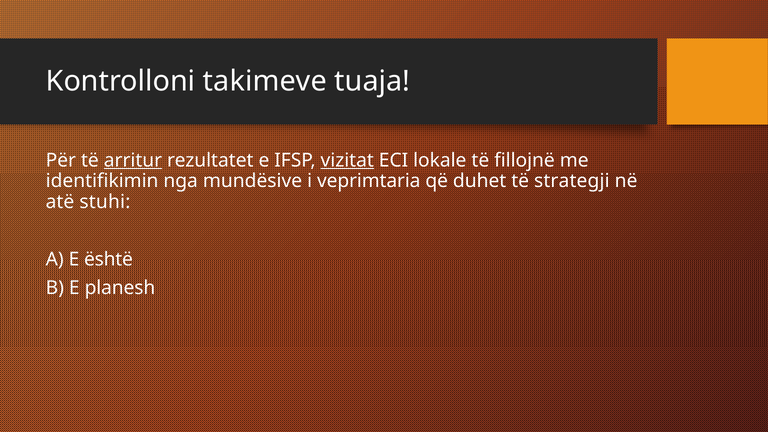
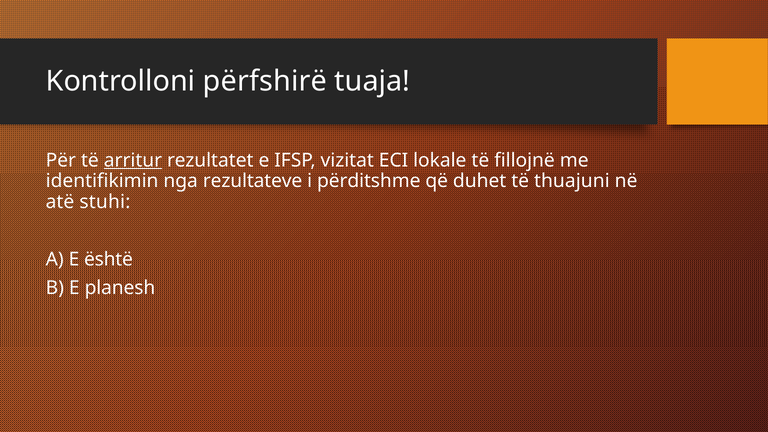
takimeve: takimeve -> përfshirë (265, 81)
vizitat underline: present -> none (347, 160)
mundësive: mundësive -> rezultateve (253, 181)
veprimtaria: veprimtaria -> përditshme (369, 181)
strategji: strategji -> thuajuni (572, 181)
